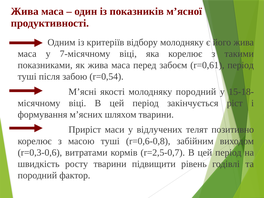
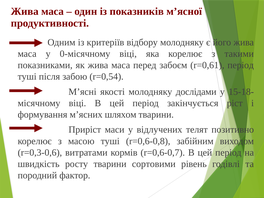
7-місячному: 7-місячному -> 0-місячному (85, 54)
молодняку породний: породний -> дослідами (196, 92)
r=2,5-0,7: r=2,5-0,7 -> r=0,6-0,7 (163, 153)
підвищити: підвищити -> сортовими (154, 164)
